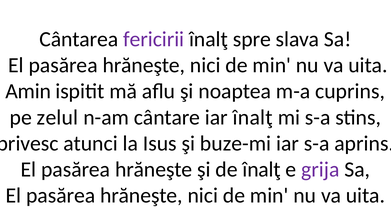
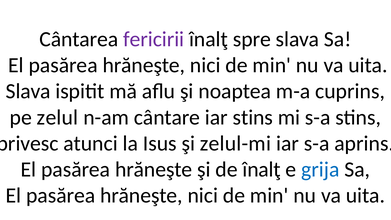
Amin: Amin -> Slava (28, 91)
iar înalţ: înalţ -> stins (253, 117)
buze-mi: buze-mi -> zelul-mi (235, 143)
grija colour: purple -> blue (320, 169)
